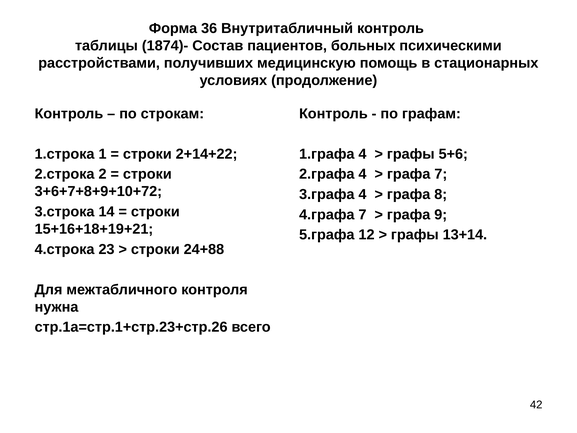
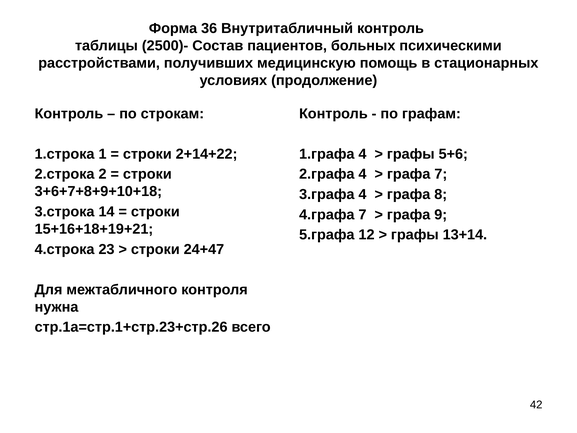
1874)-: 1874)- -> 2500)- (165, 46)
3+6+7+8+9+10+72: 3+6+7+8+9+10+72 -> 3+6+7+8+9+10+18 (98, 191)
24+88: 24+88 -> 24+47 (204, 249)
